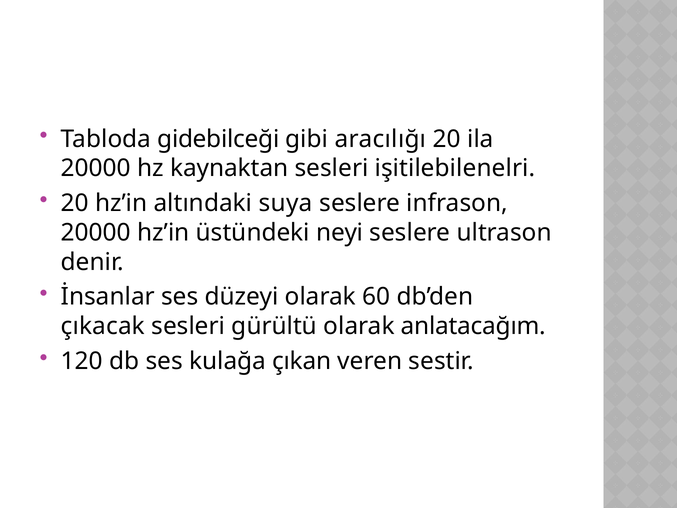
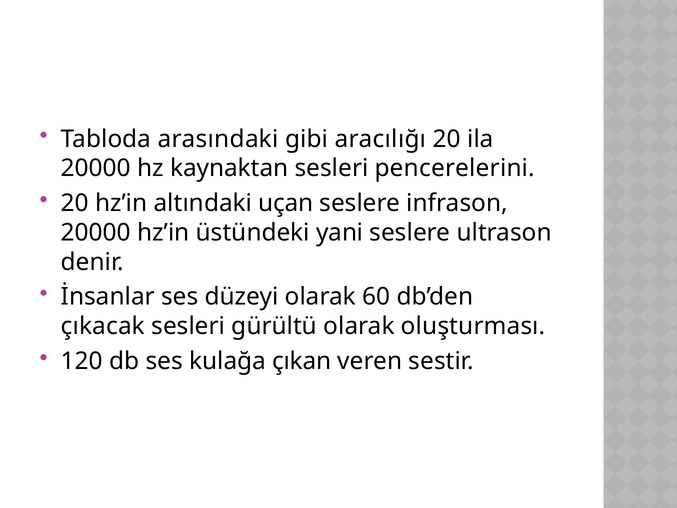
gidebilceği: gidebilceği -> arasındaki (218, 139)
işitilebilenelri: işitilebilenelri -> pencerelerini (455, 168)
suya: suya -> uçan (286, 203)
neyi: neyi -> yani (340, 232)
anlatacağım: anlatacağım -> oluşturması (473, 326)
